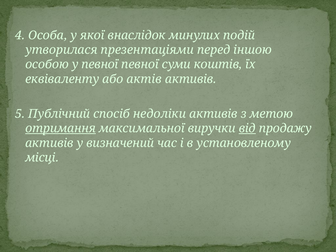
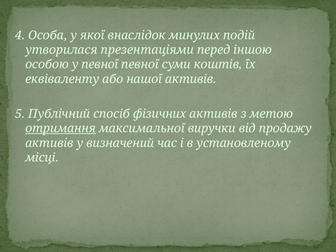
актів: актів -> нашої (144, 79)
недоліки: недоліки -> фізичних (160, 114)
від underline: present -> none (247, 128)
